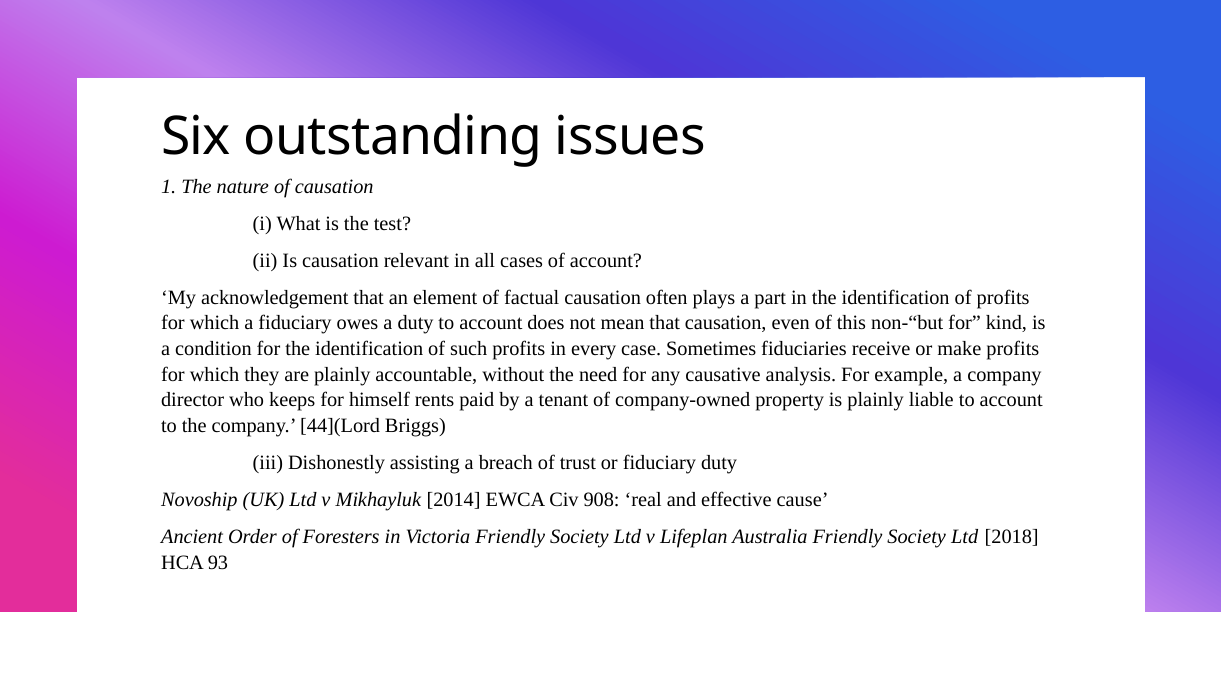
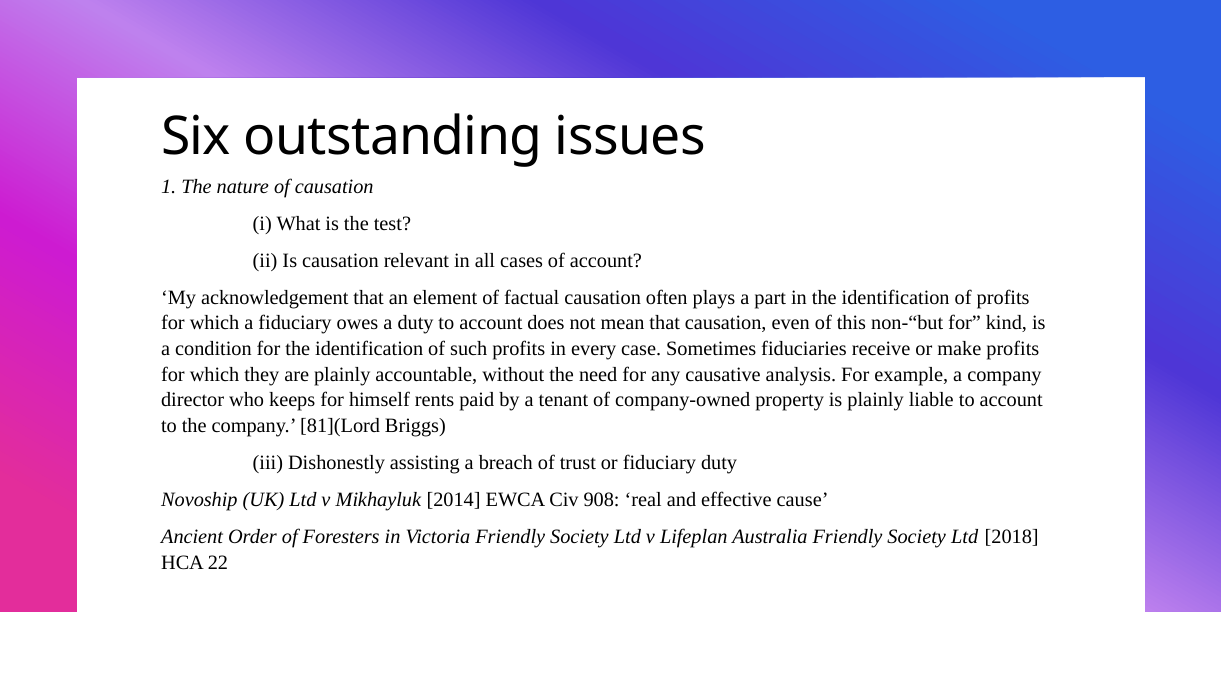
44](Lord: 44](Lord -> 81](Lord (340, 425)
93: 93 -> 22 (218, 562)
